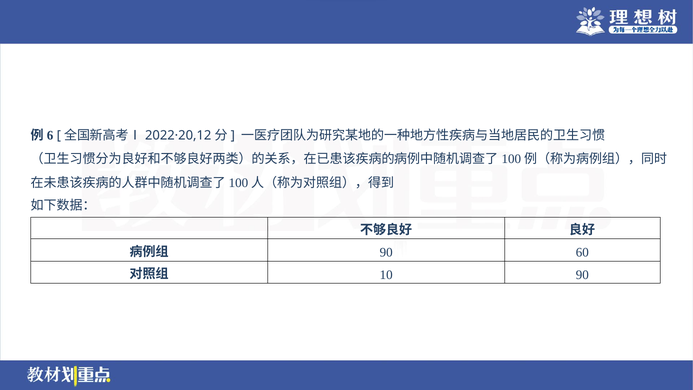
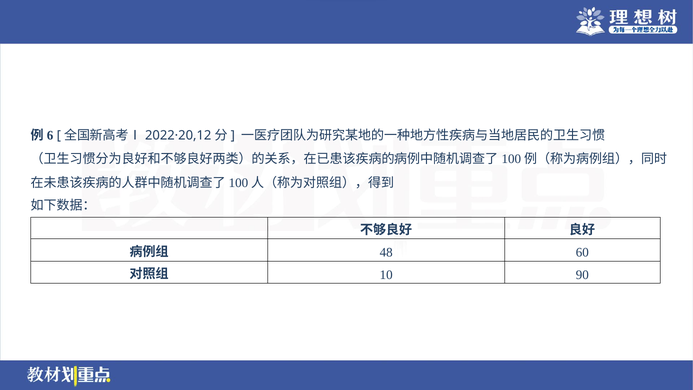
90: 90 -> 48 (386, 253)
